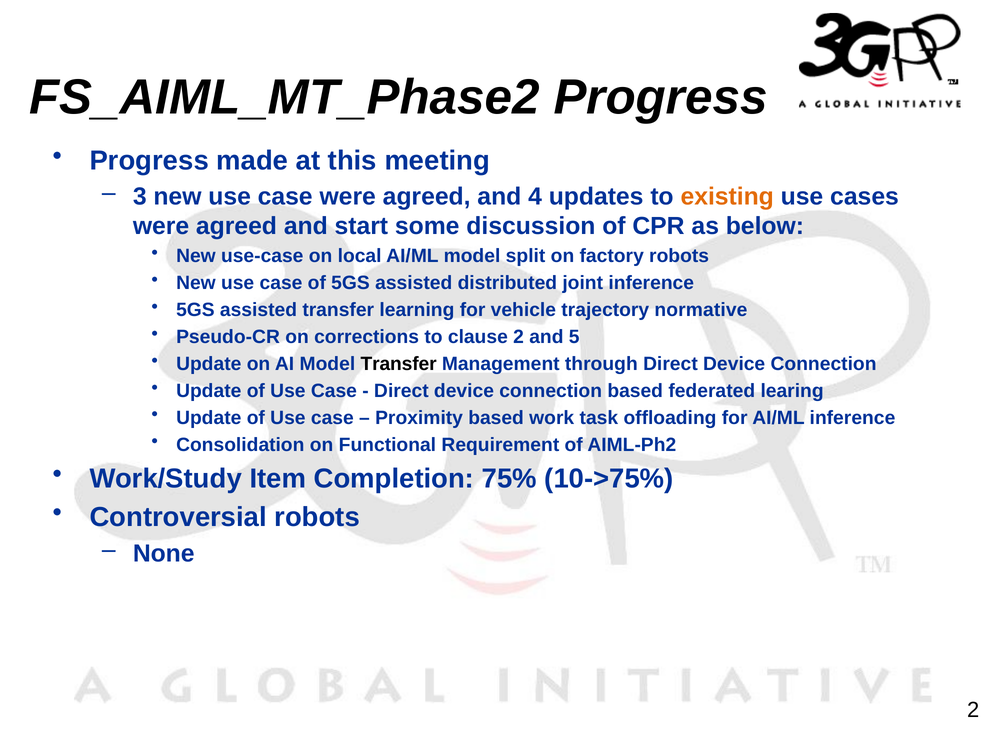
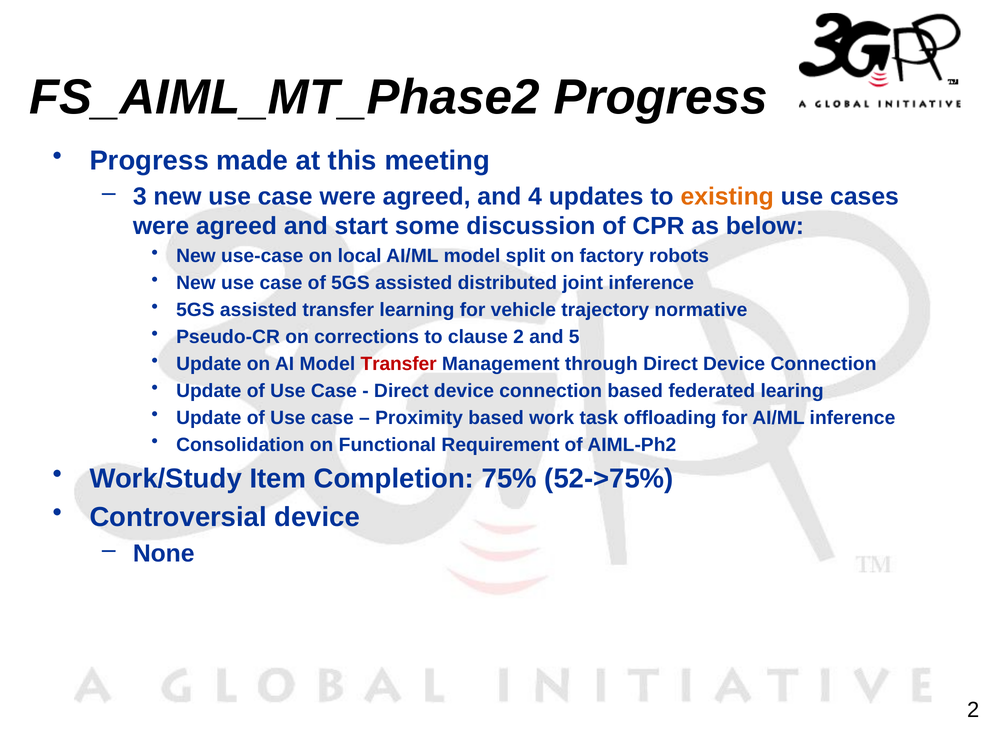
Transfer colour: black -> red (399, 364)
10->75%: 10->75% -> 52->75% (609, 479)
Controversial robots: robots -> device (317, 517)
